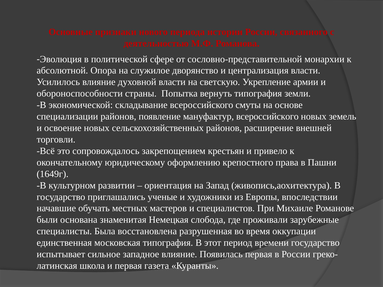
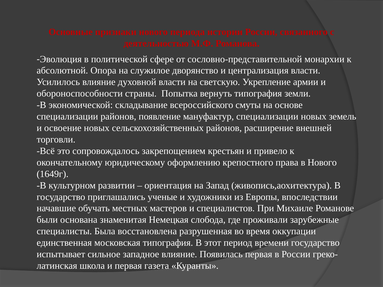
мануфактур всероссийского: всероссийского -> специализации (267, 117)
в Пашни: Пашни -> Нового (322, 163)
